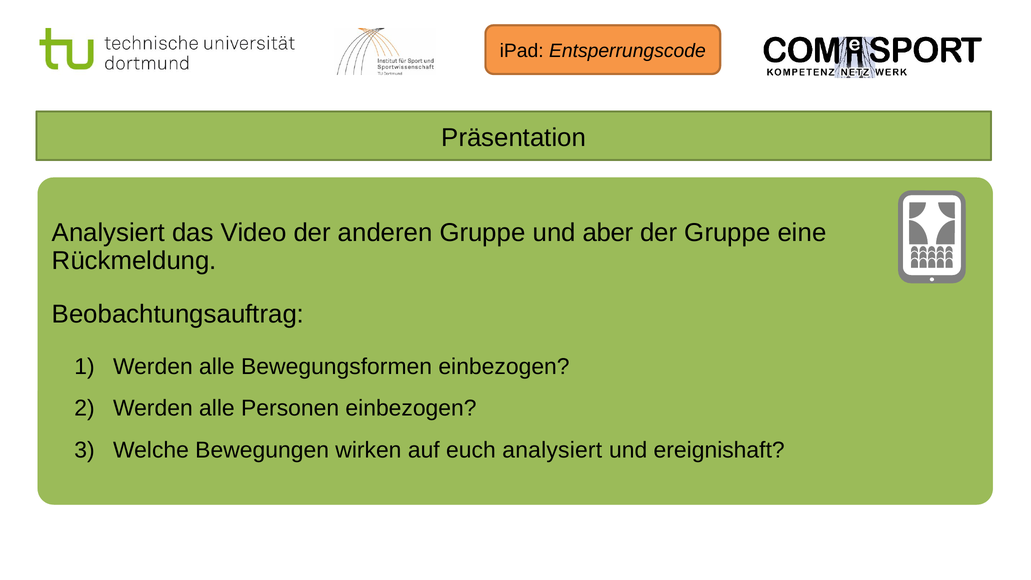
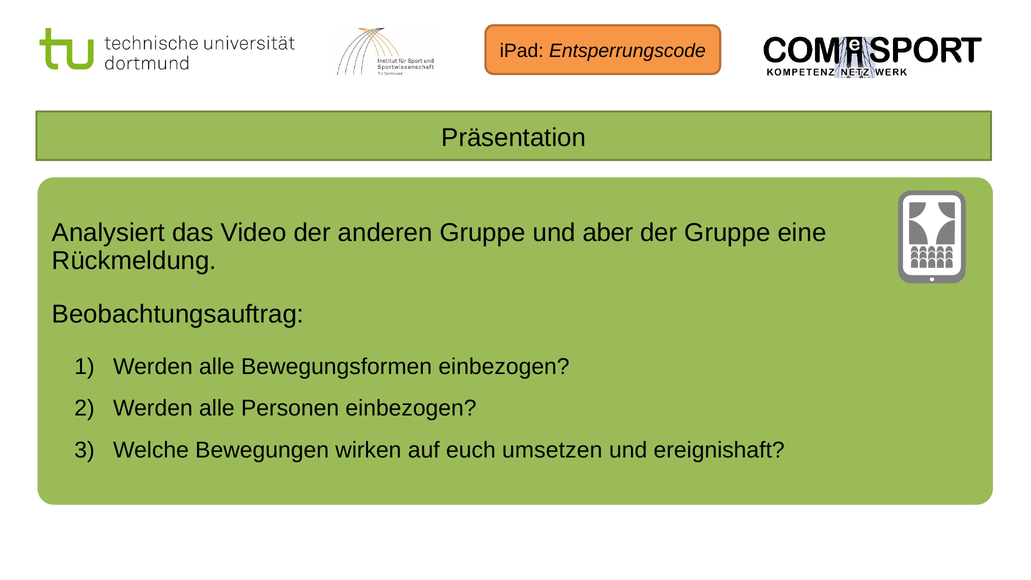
euch analysiert: analysiert -> umsetzen (552, 450)
